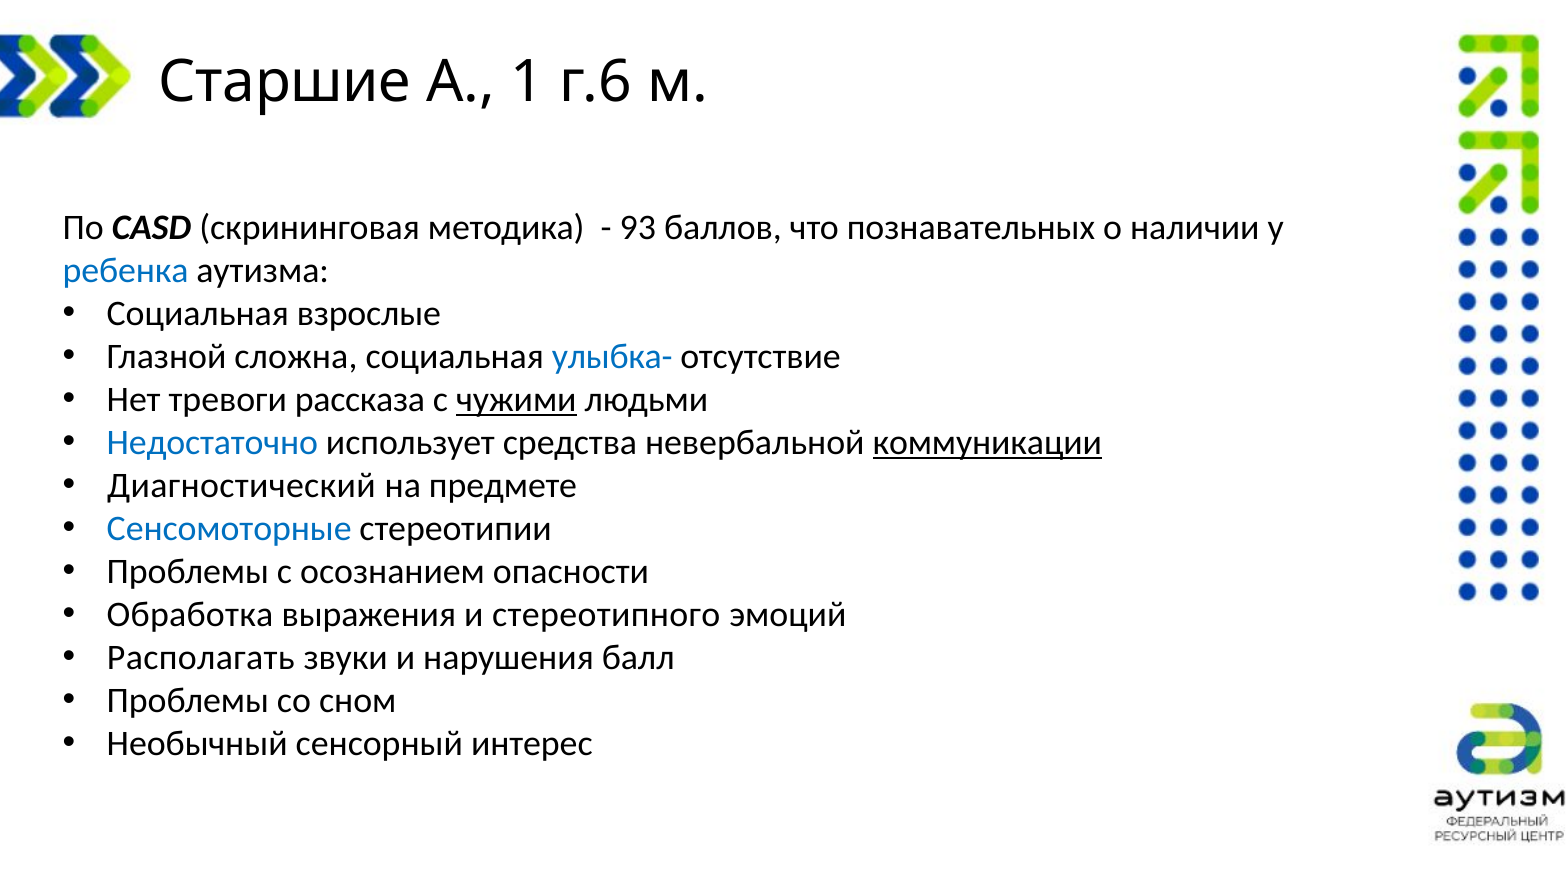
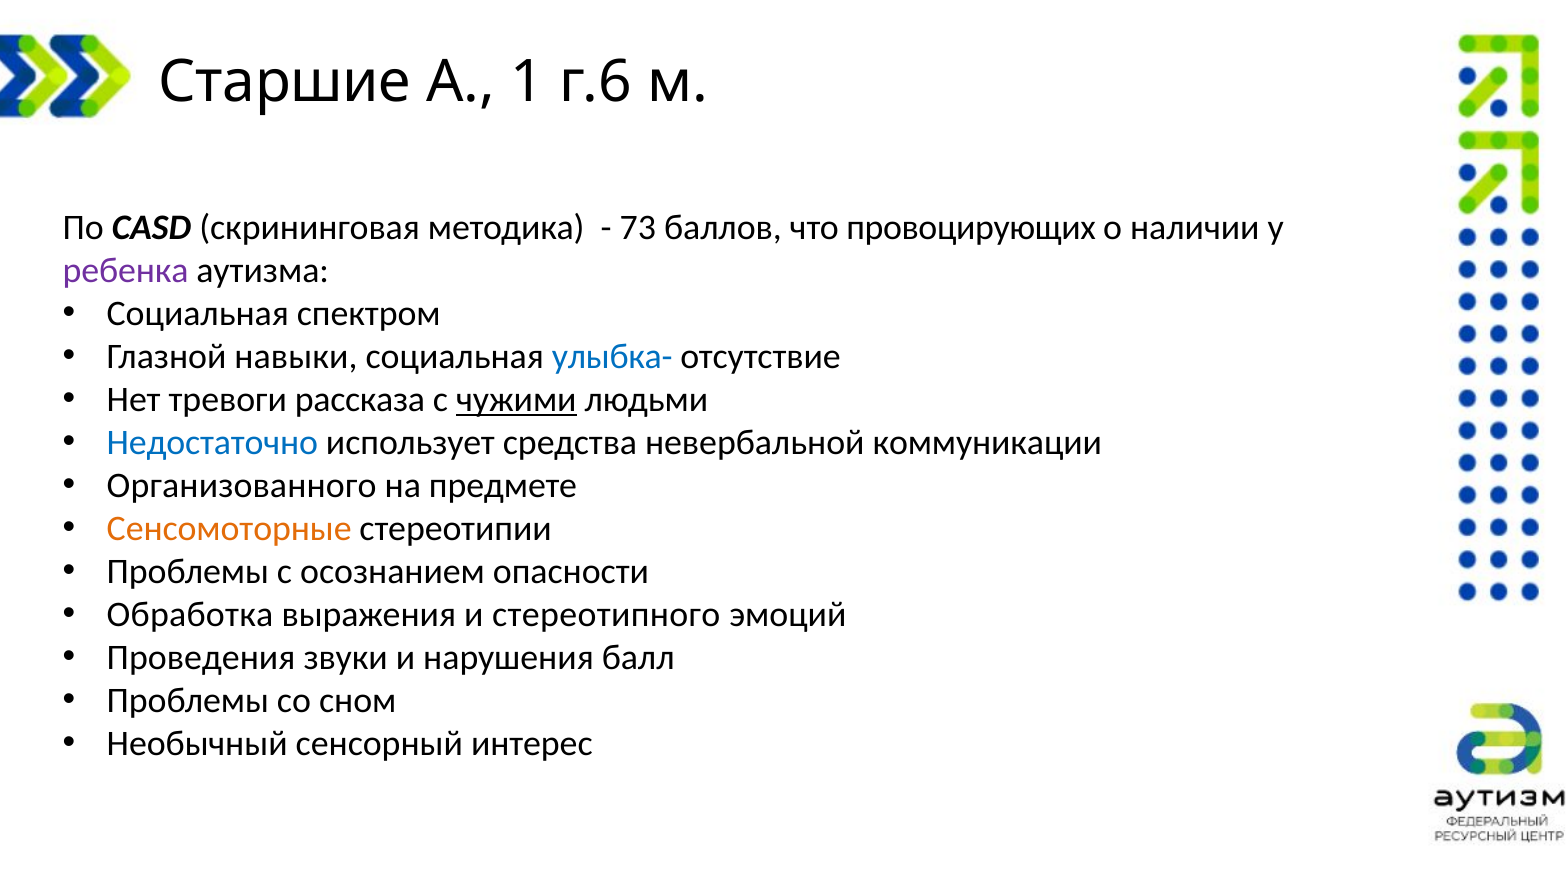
93: 93 -> 73 (638, 227)
познавательных: познавательных -> провоцирующих (971, 227)
ребенка colour: blue -> purple (126, 270)
взрослые: взрослые -> спектром (369, 313)
сложна: сложна -> навыки (296, 356)
коммуникации underline: present -> none (987, 442)
Диагностический: Диагностический -> Организованного (242, 485)
Сенсомоторные colour: blue -> orange (229, 529)
Располагать: Располагать -> Проведения (201, 658)
